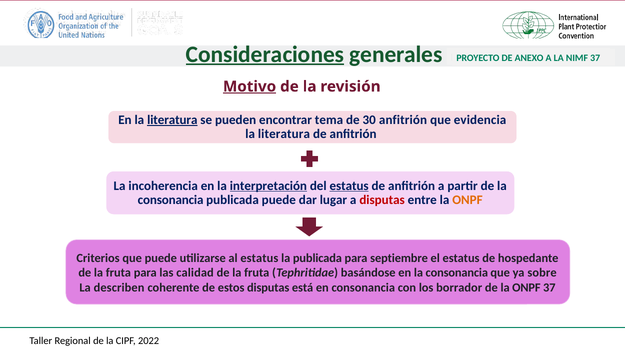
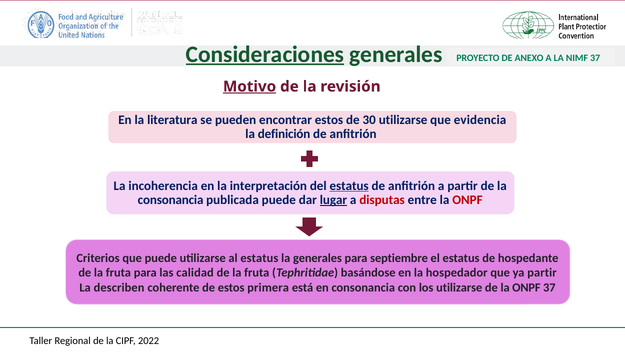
literatura underline: present -> none (172, 120)
encontrar tema: tema -> estos (329, 120)
30 anfitrión: anfitrión -> utilizarse (403, 120)
literatura: literatura -> definición (284, 134)
interpretación underline: present -> none (268, 185)
lugar underline: none -> present (333, 200)
ONPF colour: orange -> red (467, 200)
la publicada: publicada -> generales (317, 258)
en la consonancia: consonancia -> hospedador (457, 272)
ya sobre: sobre -> partir (542, 272)
estos disputas: disputas -> primera (268, 287)
los borrador: borrador -> utilizarse (459, 287)
